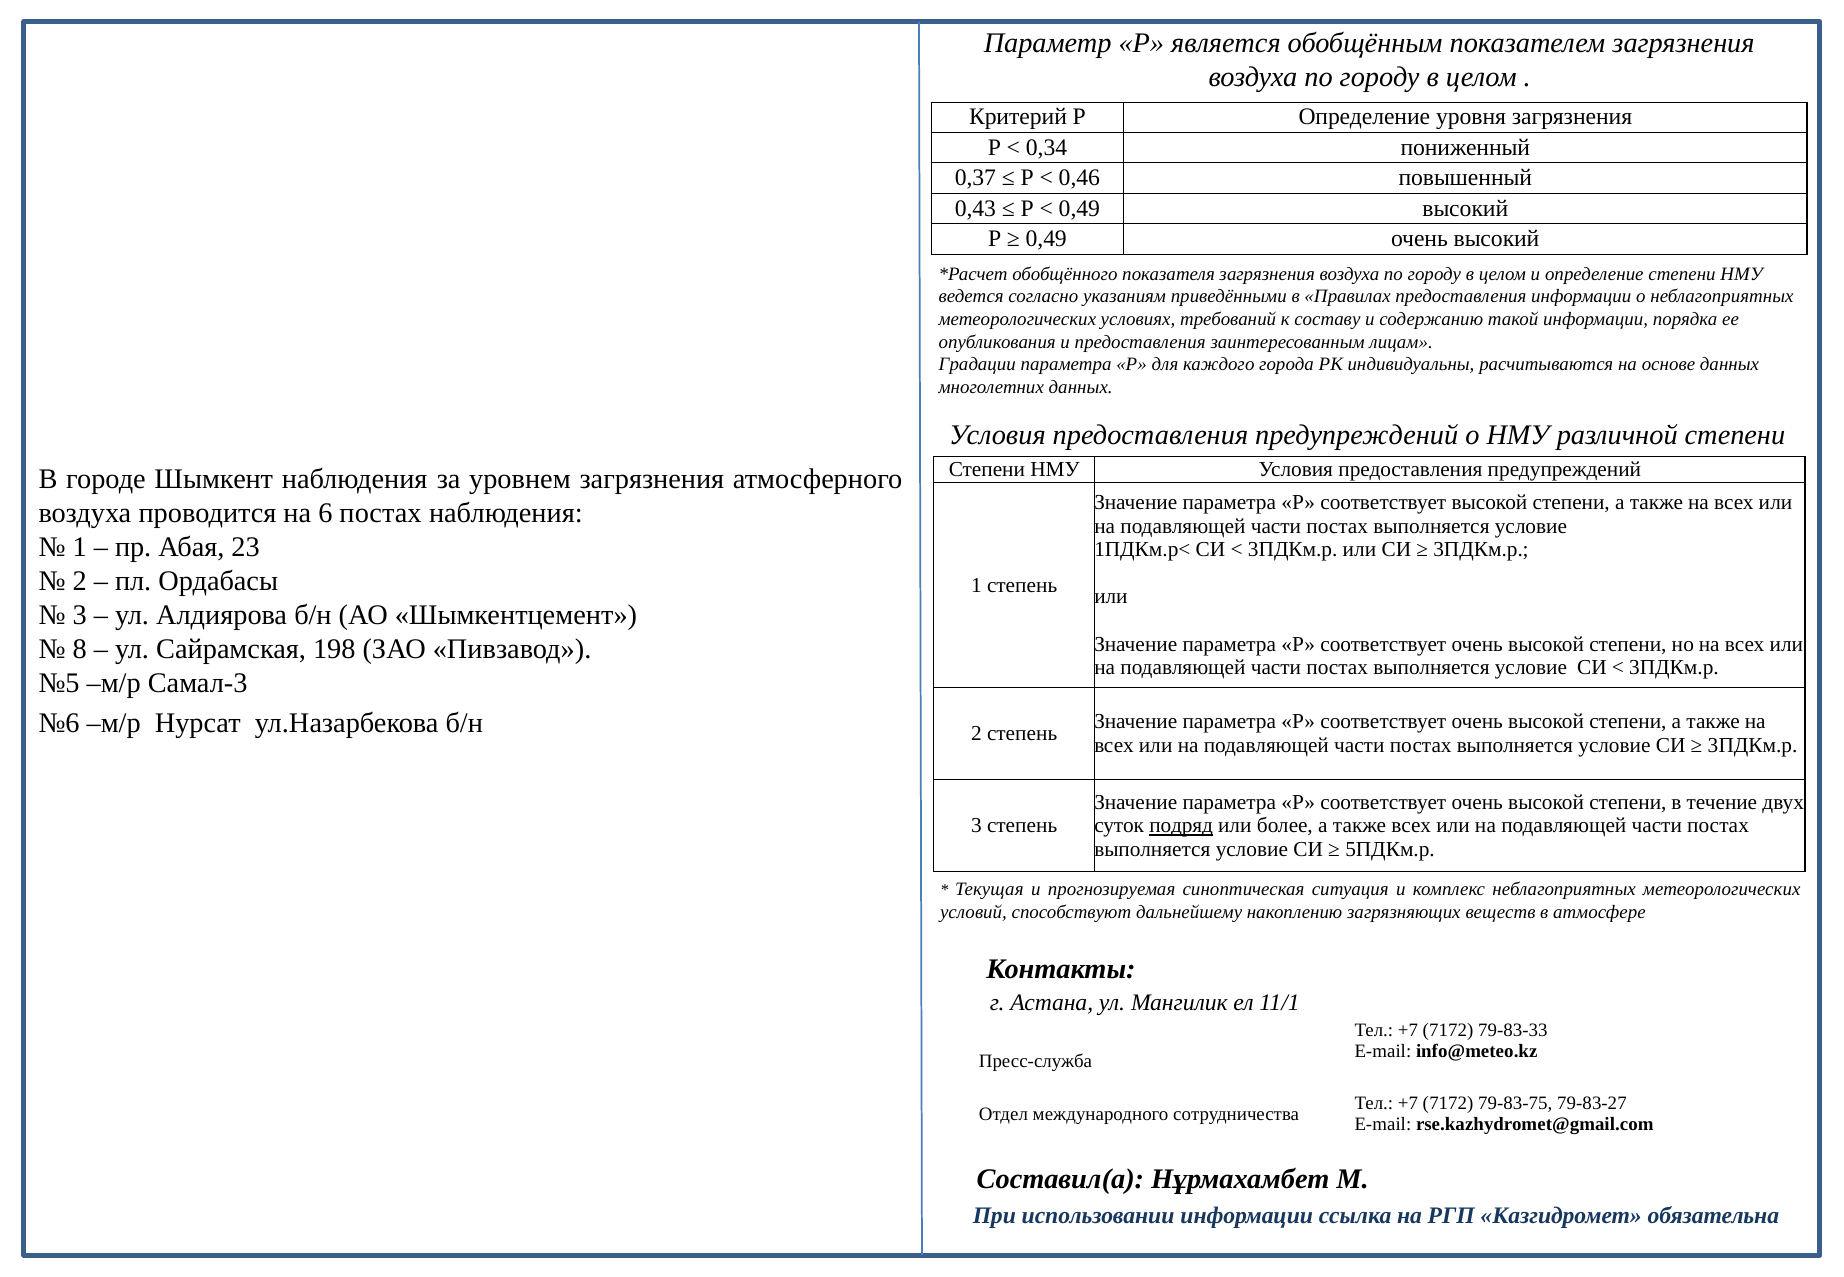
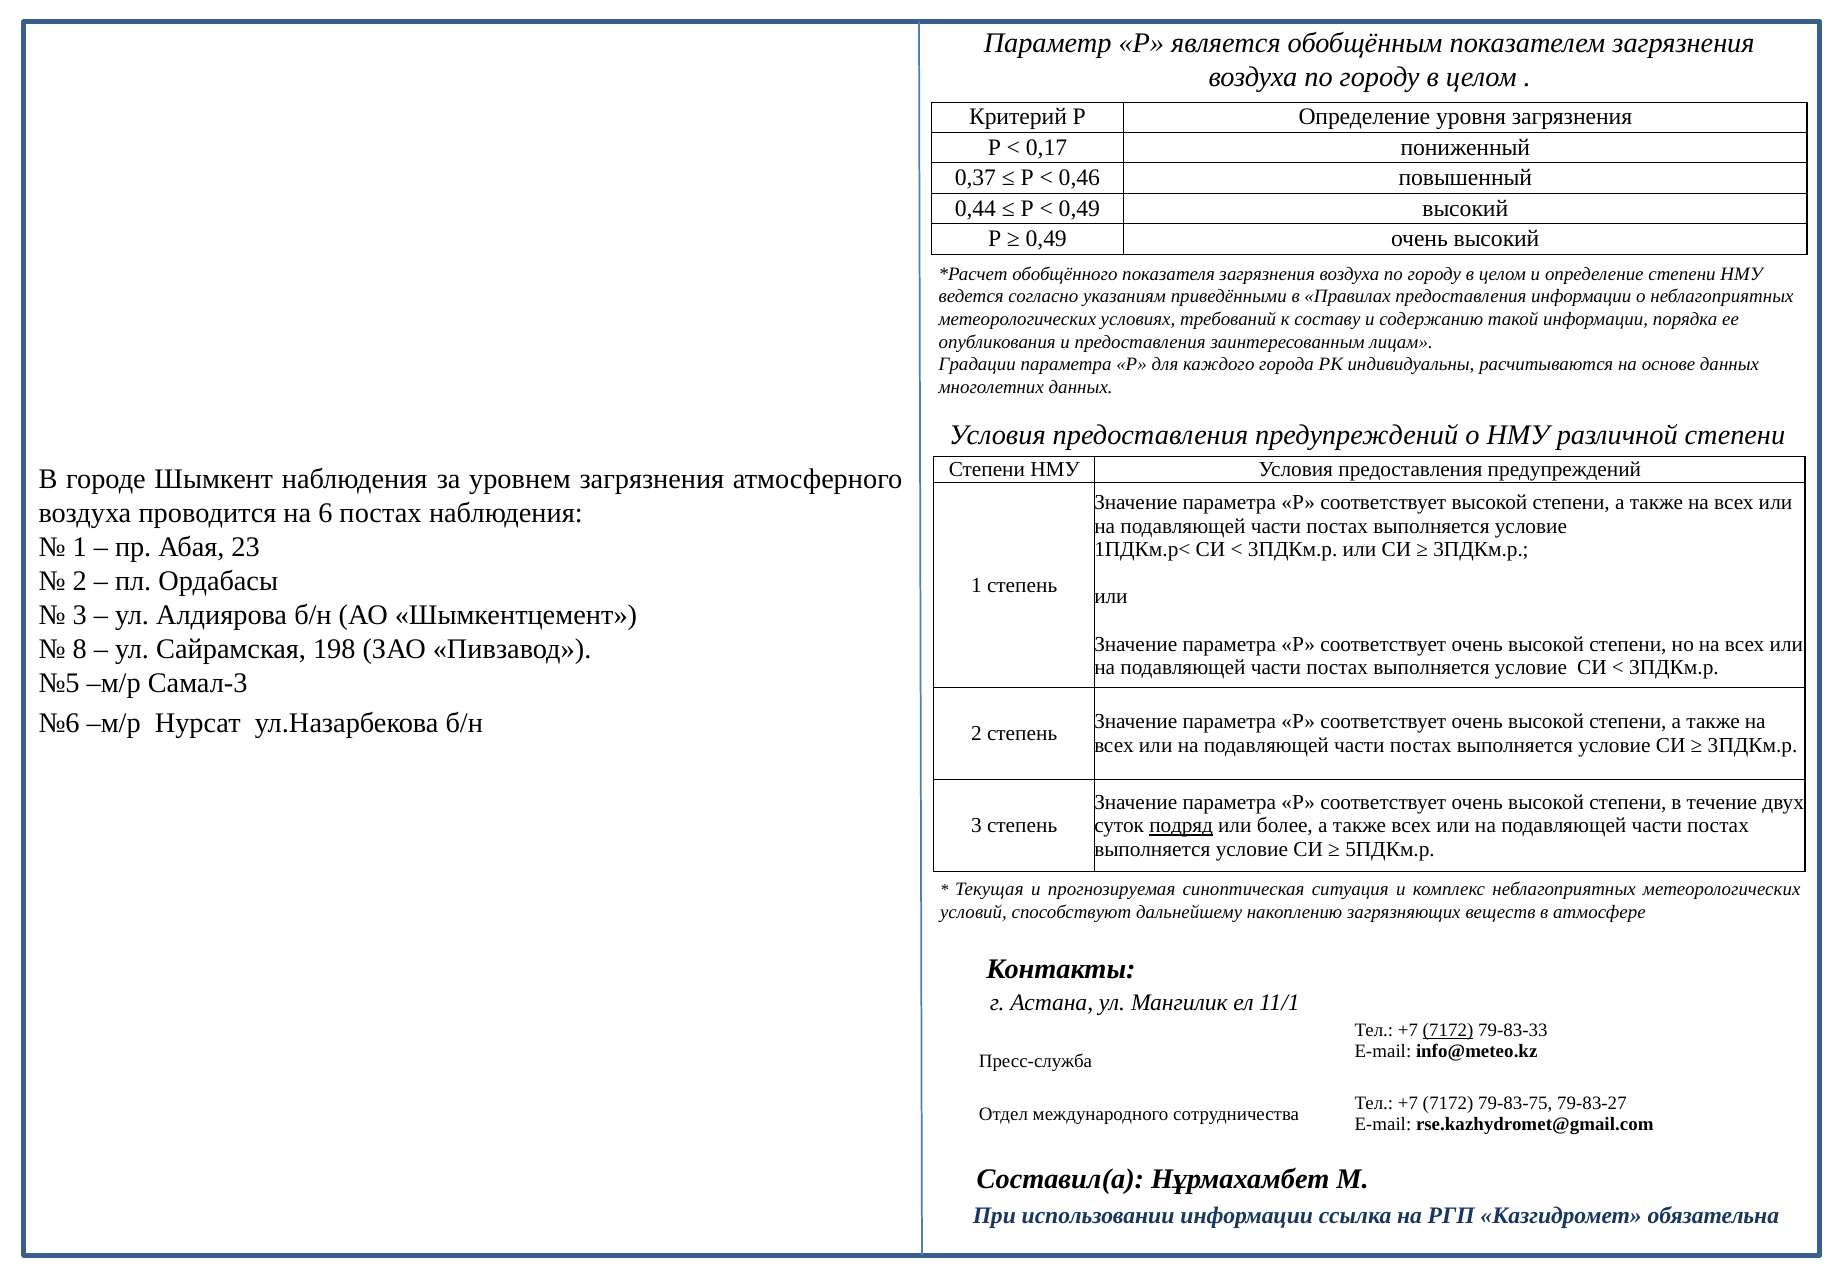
0,34: 0,34 -> 0,17 (1047, 147)
0,43: 0,43 -> 0,44 (975, 208)
7172 underline: none -> present (1448, 1030)
